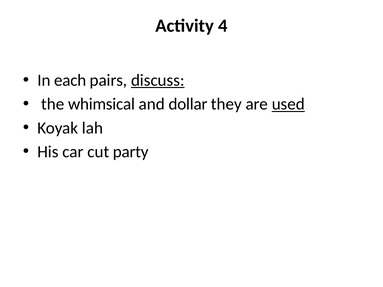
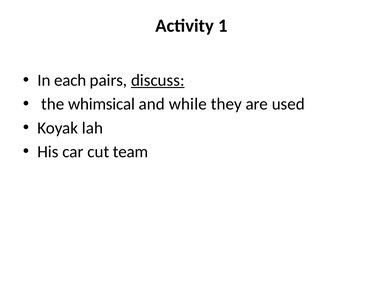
4: 4 -> 1 (223, 26)
dollar: dollar -> while (188, 104)
used underline: present -> none (288, 104)
party: party -> team (131, 152)
